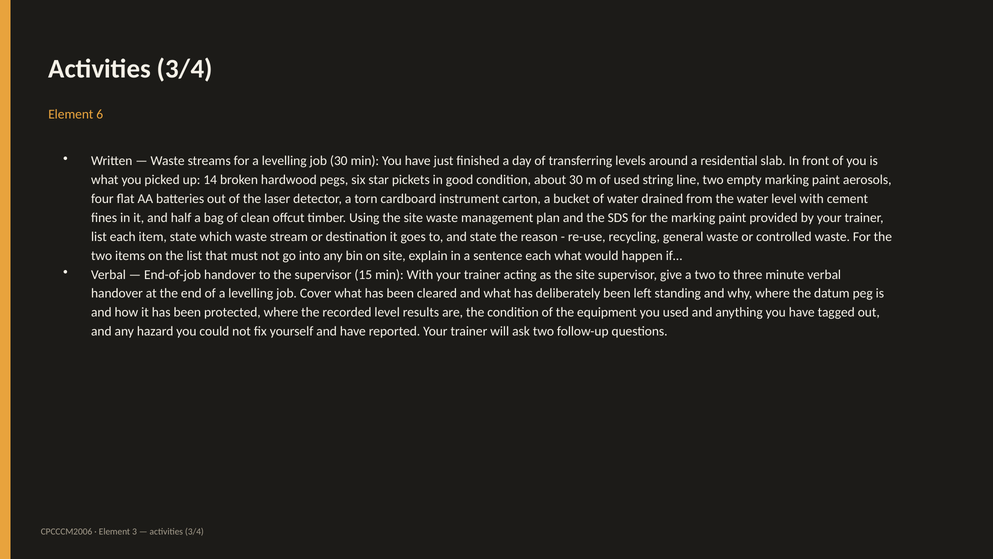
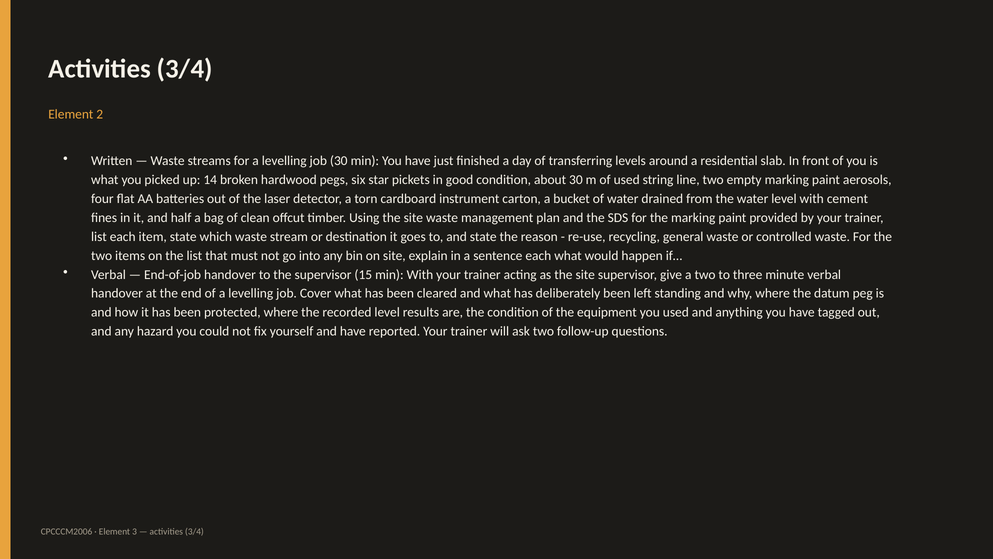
6: 6 -> 2 (100, 114)
